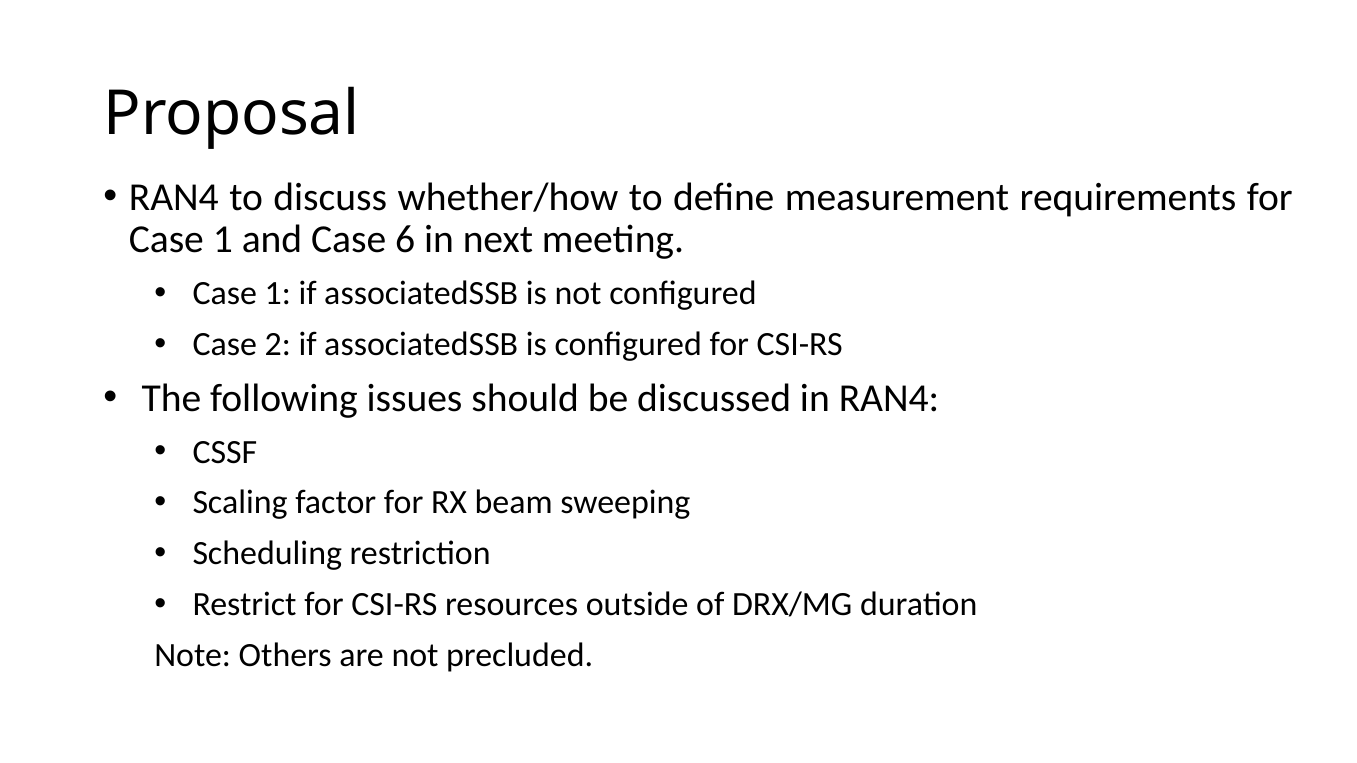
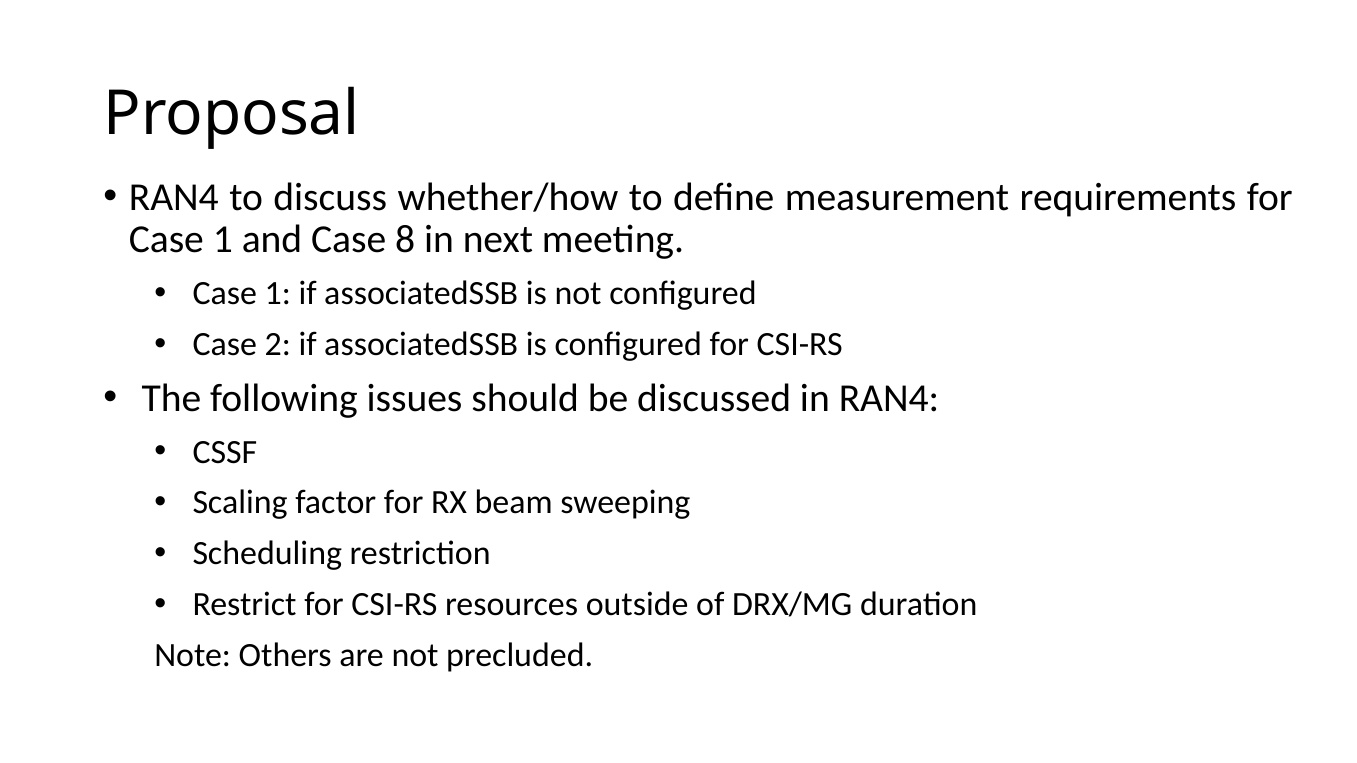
6: 6 -> 8 (405, 240)
